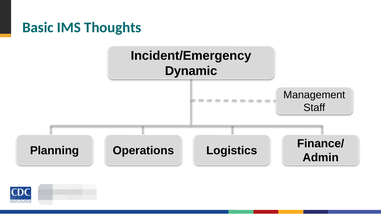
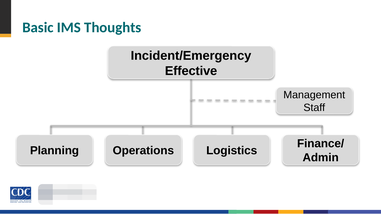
Dynamic: Dynamic -> Effective (191, 71)
